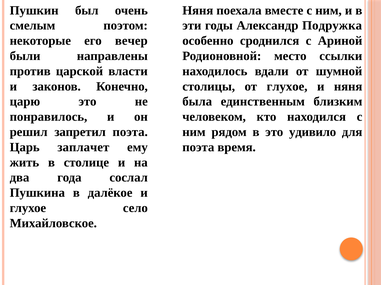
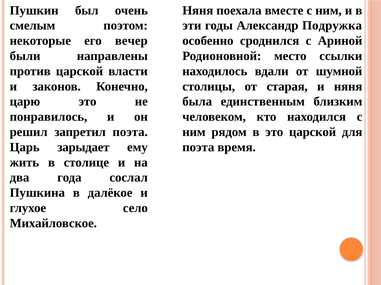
от глухое: глухое -> старая (287, 87)
это удивило: удивило -> царской (313, 132)
заплачет: заплачет -> зарыдает (83, 148)
